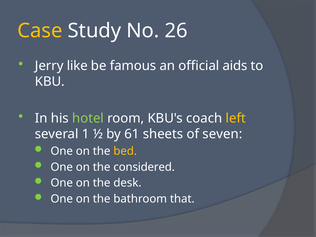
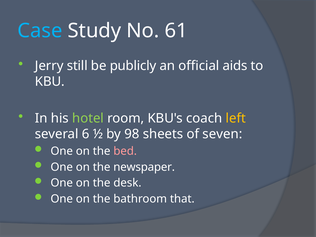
Case colour: yellow -> light blue (40, 31)
26: 26 -> 61 (176, 31)
like: like -> still (77, 66)
famous: famous -> publicly (133, 66)
1: 1 -> 6 (86, 134)
61: 61 -> 98 (132, 134)
bed colour: yellow -> pink (125, 151)
considered: considered -> newspaper (144, 167)
